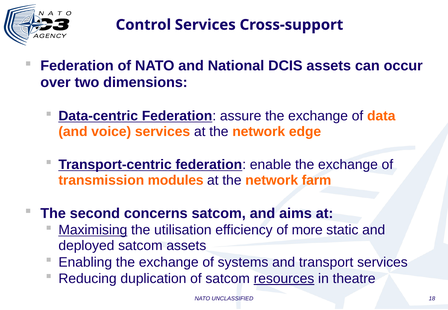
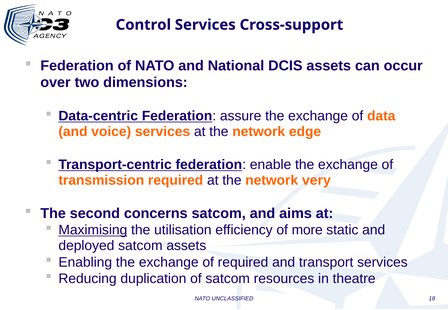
transmission modules: modules -> required (176, 180)
farm: farm -> very (316, 180)
of systems: systems -> required (243, 262)
resources underline: present -> none (284, 279)
